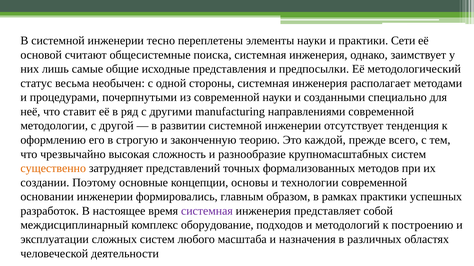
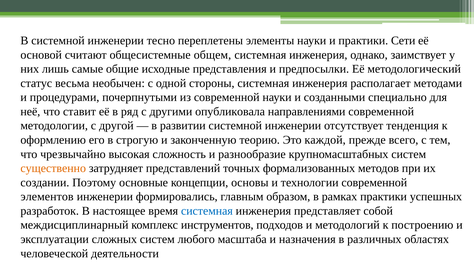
поиска: поиска -> общем (212, 55)
manufacturing: manufacturing -> опубликовала (230, 112)
основании: основании -> элементов (47, 197)
системная colour: purple -> blue (207, 211)
оборудование: оборудование -> инструментов (217, 226)
